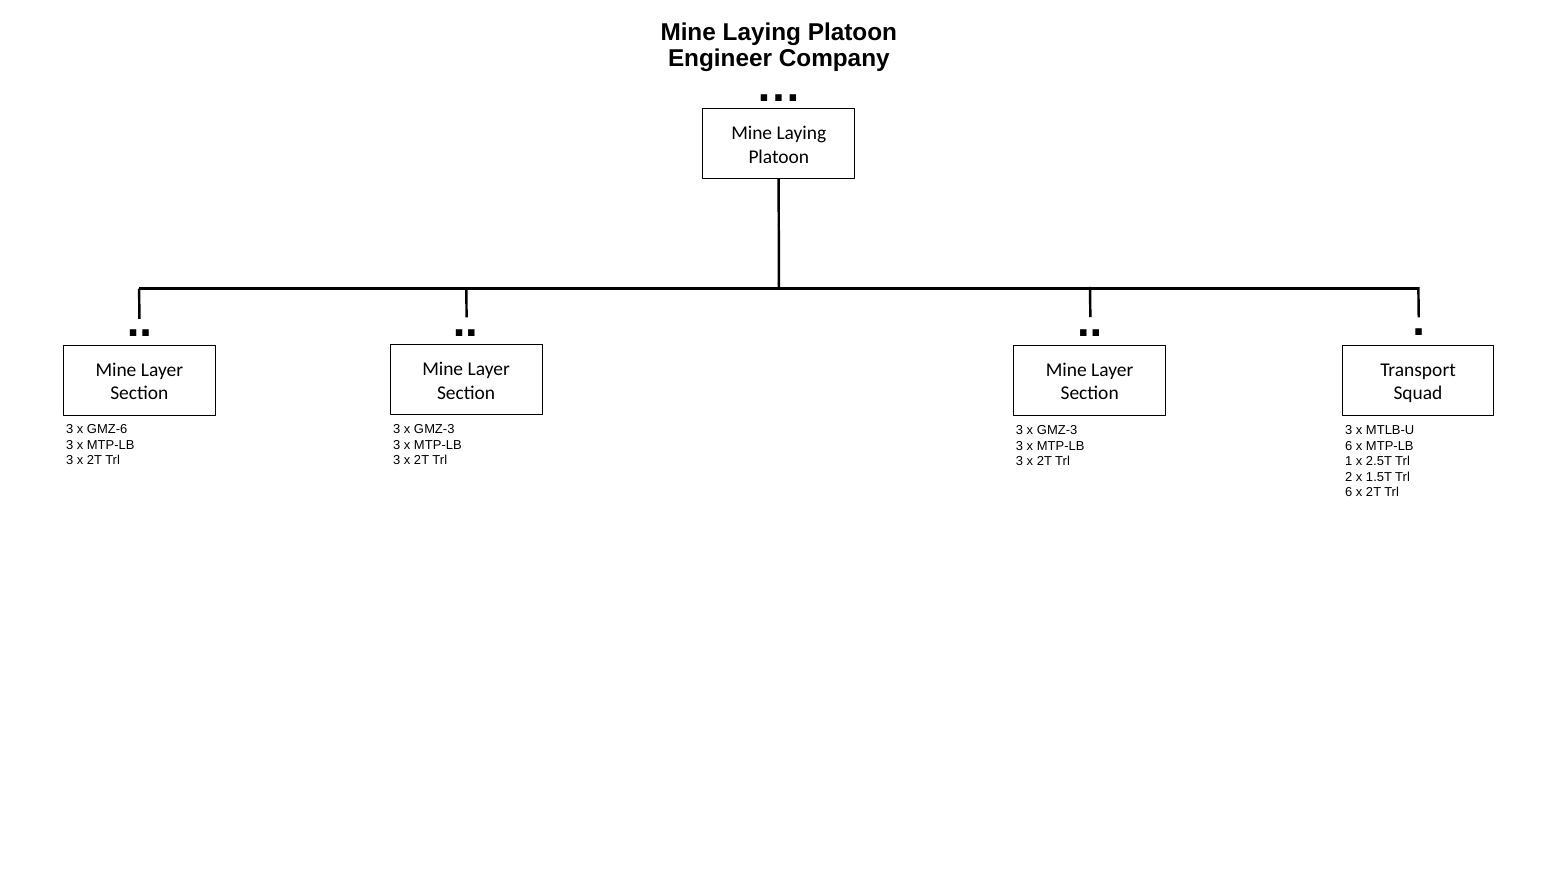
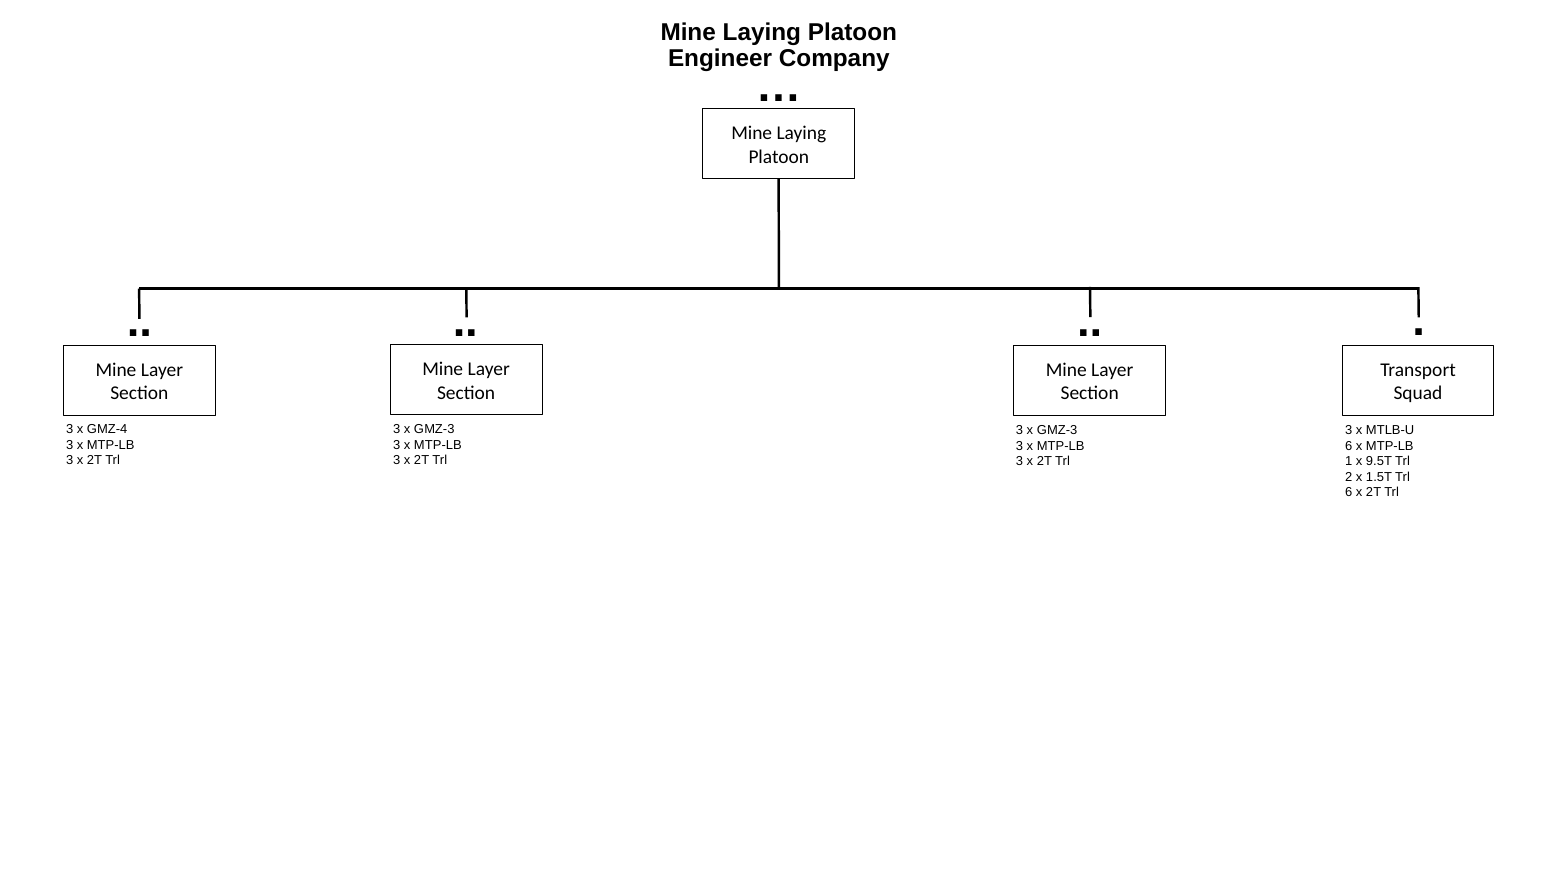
GMZ-6: GMZ-6 -> GMZ-4 (107, 429)
2.5T: 2.5T -> 9.5T (1379, 462)
